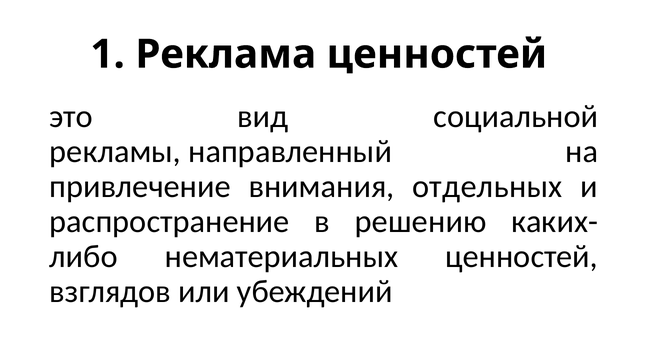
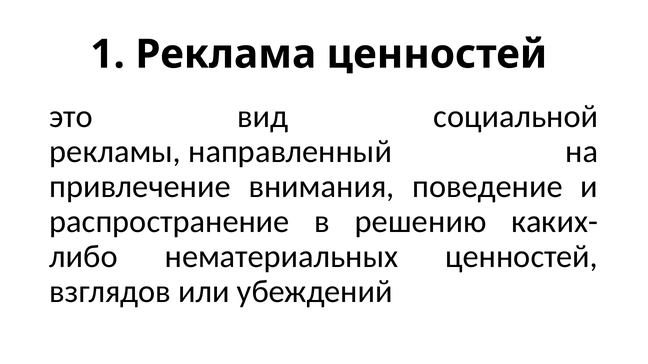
отдельных: отдельных -> поведение (487, 187)
